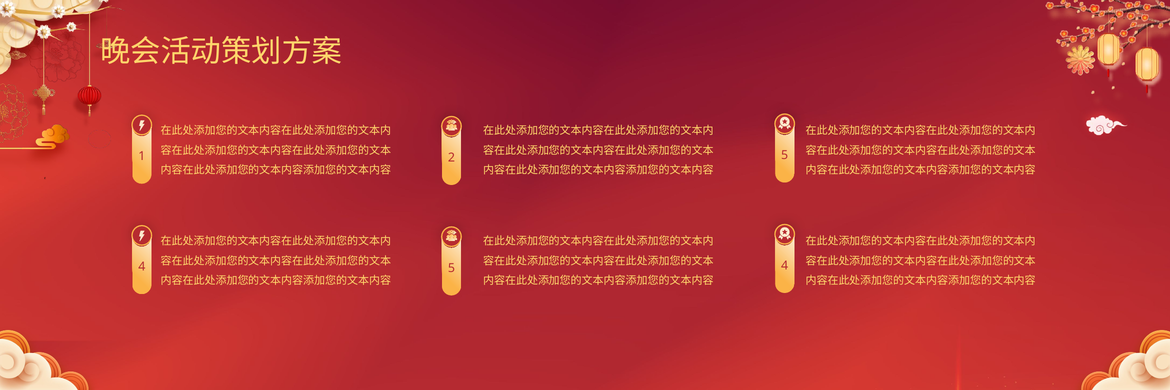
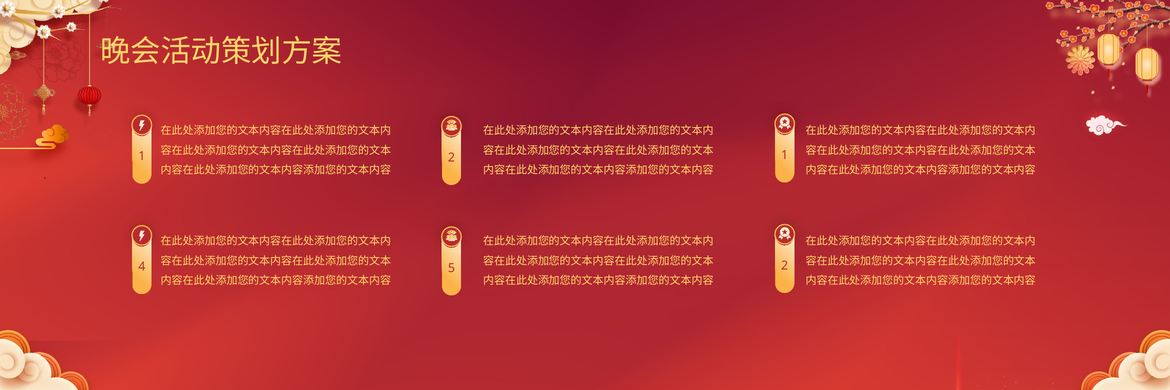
2 5: 5 -> 1 (785, 155)
5 4: 4 -> 2 (785, 265)
